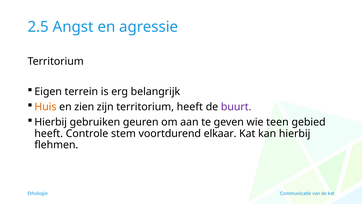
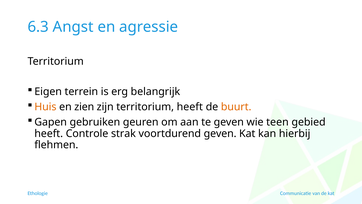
2.5: 2.5 -> 6.3 (38, 27)
buurt colour: purple -> orange (236, 107)
Hierbij: Hierbij -> Gapen (51, 122)
stem: stem -> strak (123, 133)
voortdurend elkaar: elkaar -> geven (220, 133)
